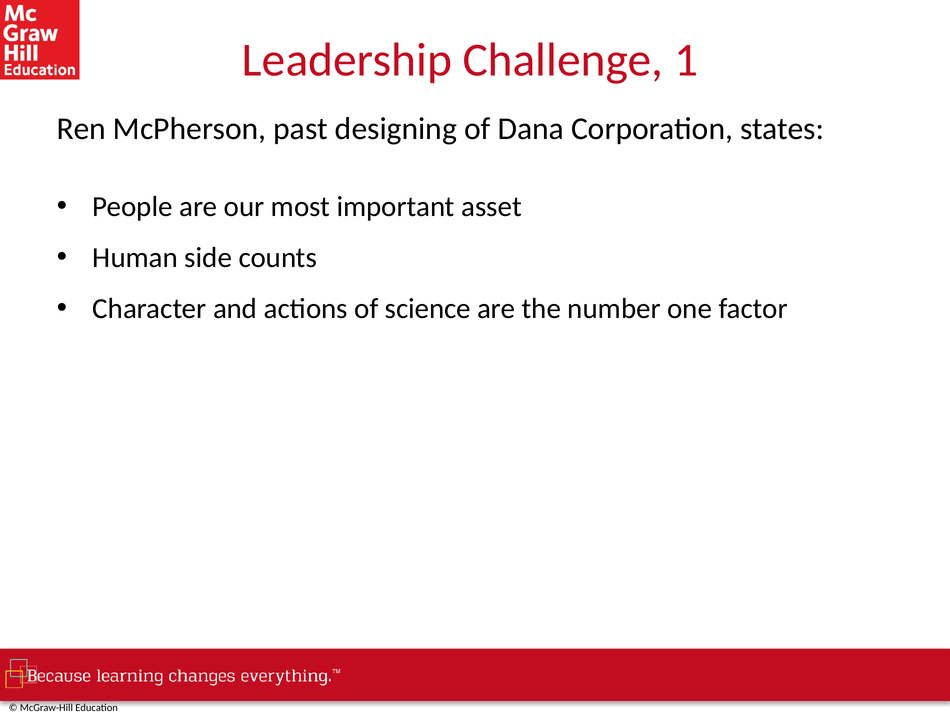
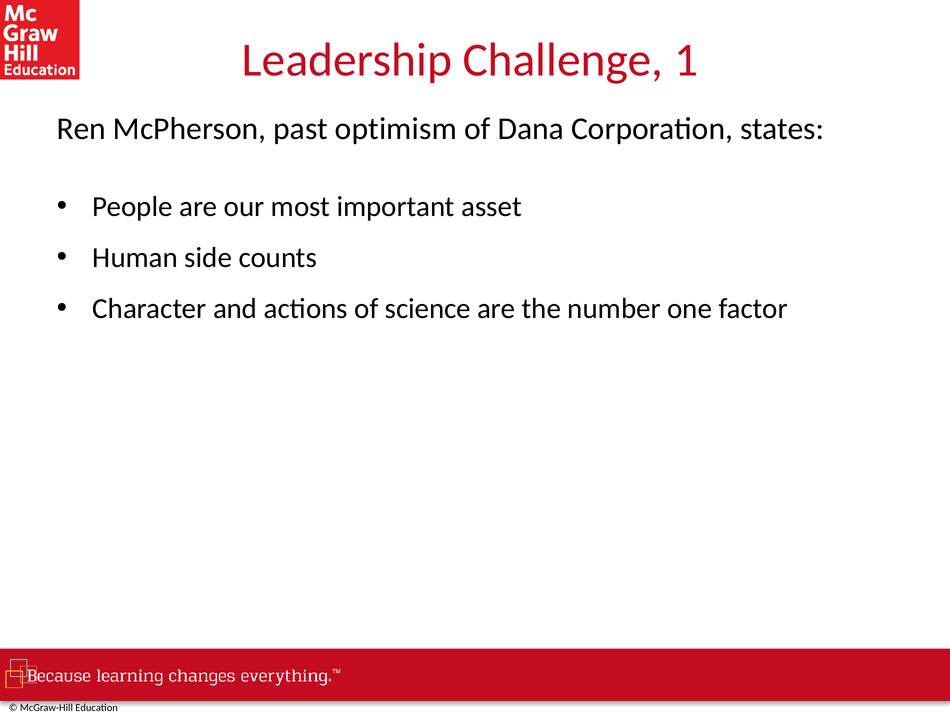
designing: designing -> optimism (396, 129)
